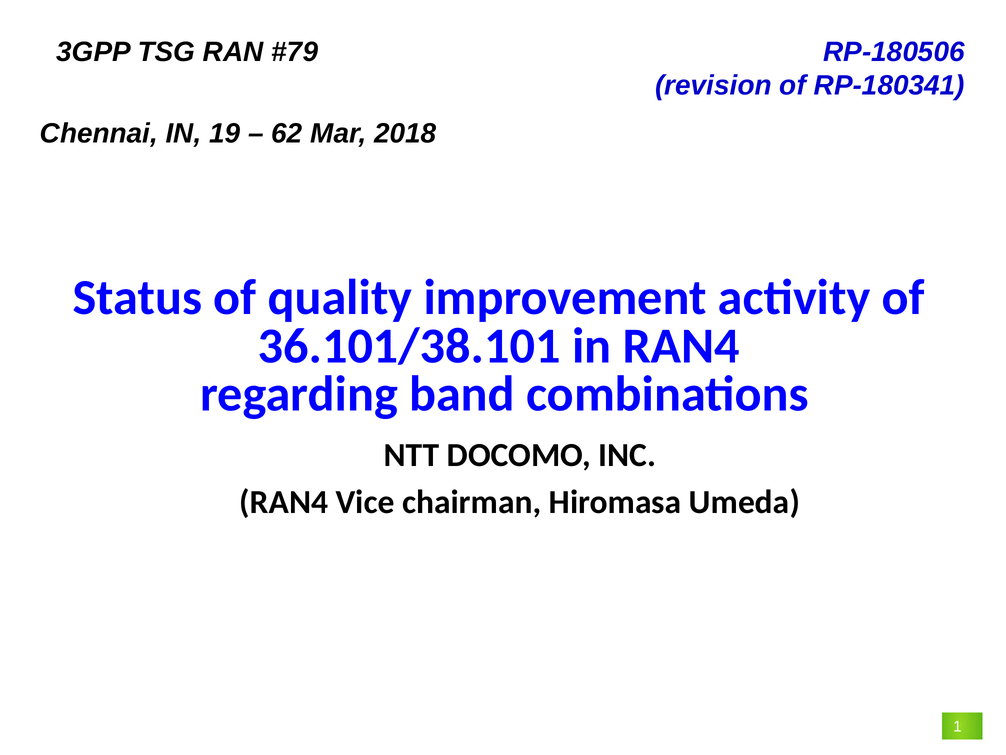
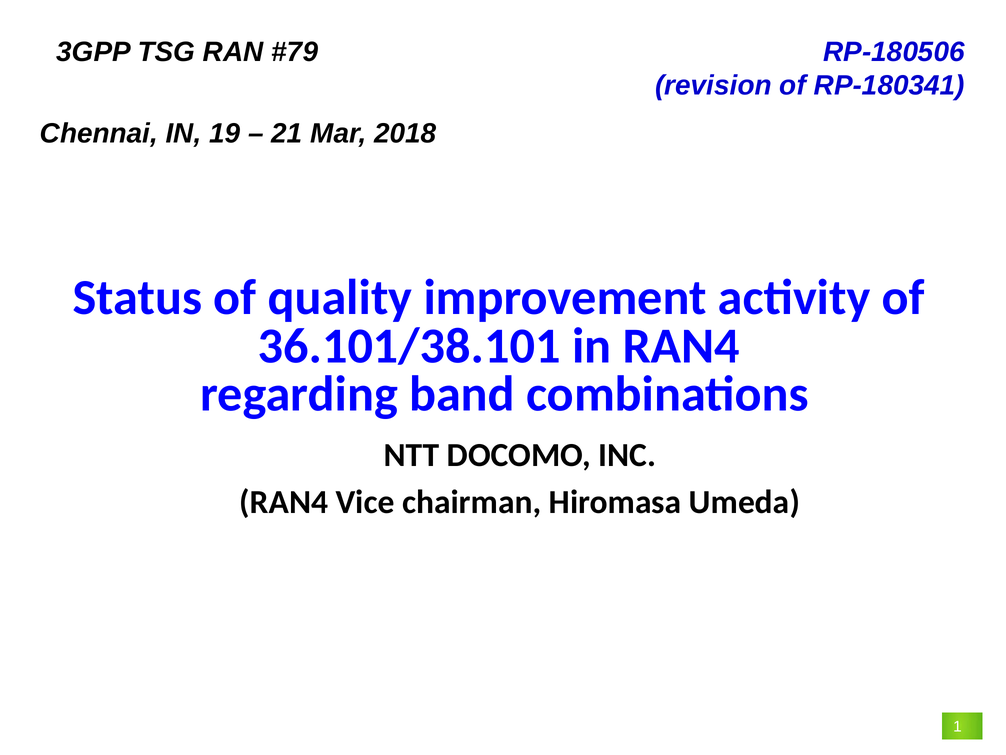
62: 62 -> 21 (287, 133)
